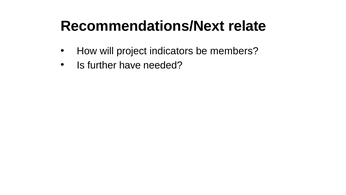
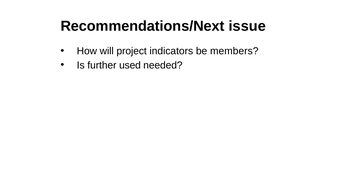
relate: relate -> issue (247, 26)
have: have -> used (130, 65)
